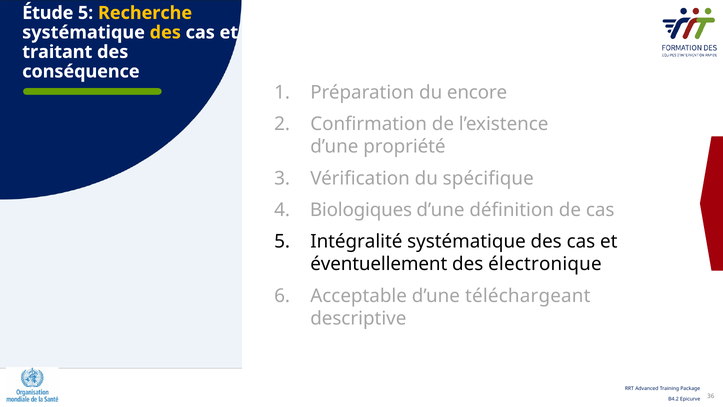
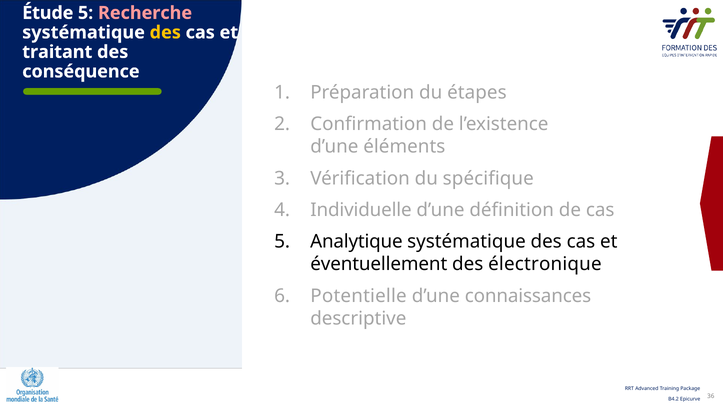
Recherche colour: yellow -> pink (145, 13)
encore: encore -> étapes (477, 92)
propriété: propriété -> éléments (404, 147)
Biologiques: Biologiques -> Individuelle (361, 210)
Intégralité: Intégralité -> Analytique (356, 241)
Acceptable: Acceptable -> Potentielle (359, 296)
téléchargeant: téléchargeant -> connaissances (528, 296)
